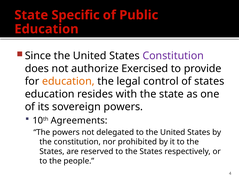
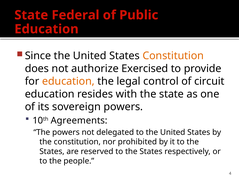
Specific: Specific -> Federal (76, 15)
Constitution colour: purple -> orange (173, 56)
of states: states -> circuit (209, 81)
